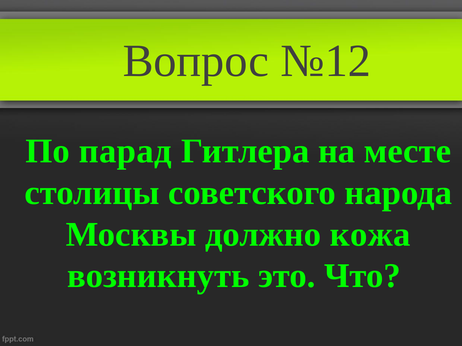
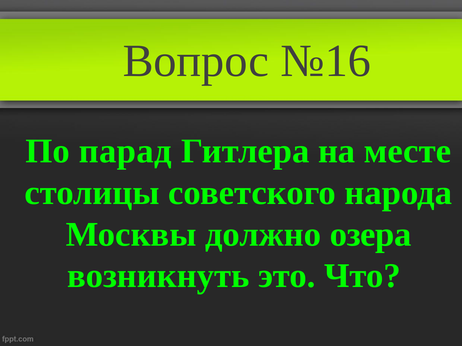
№12: №12 -> №16 (326, 61)
кожа: кожа -> озера (371, 235)
